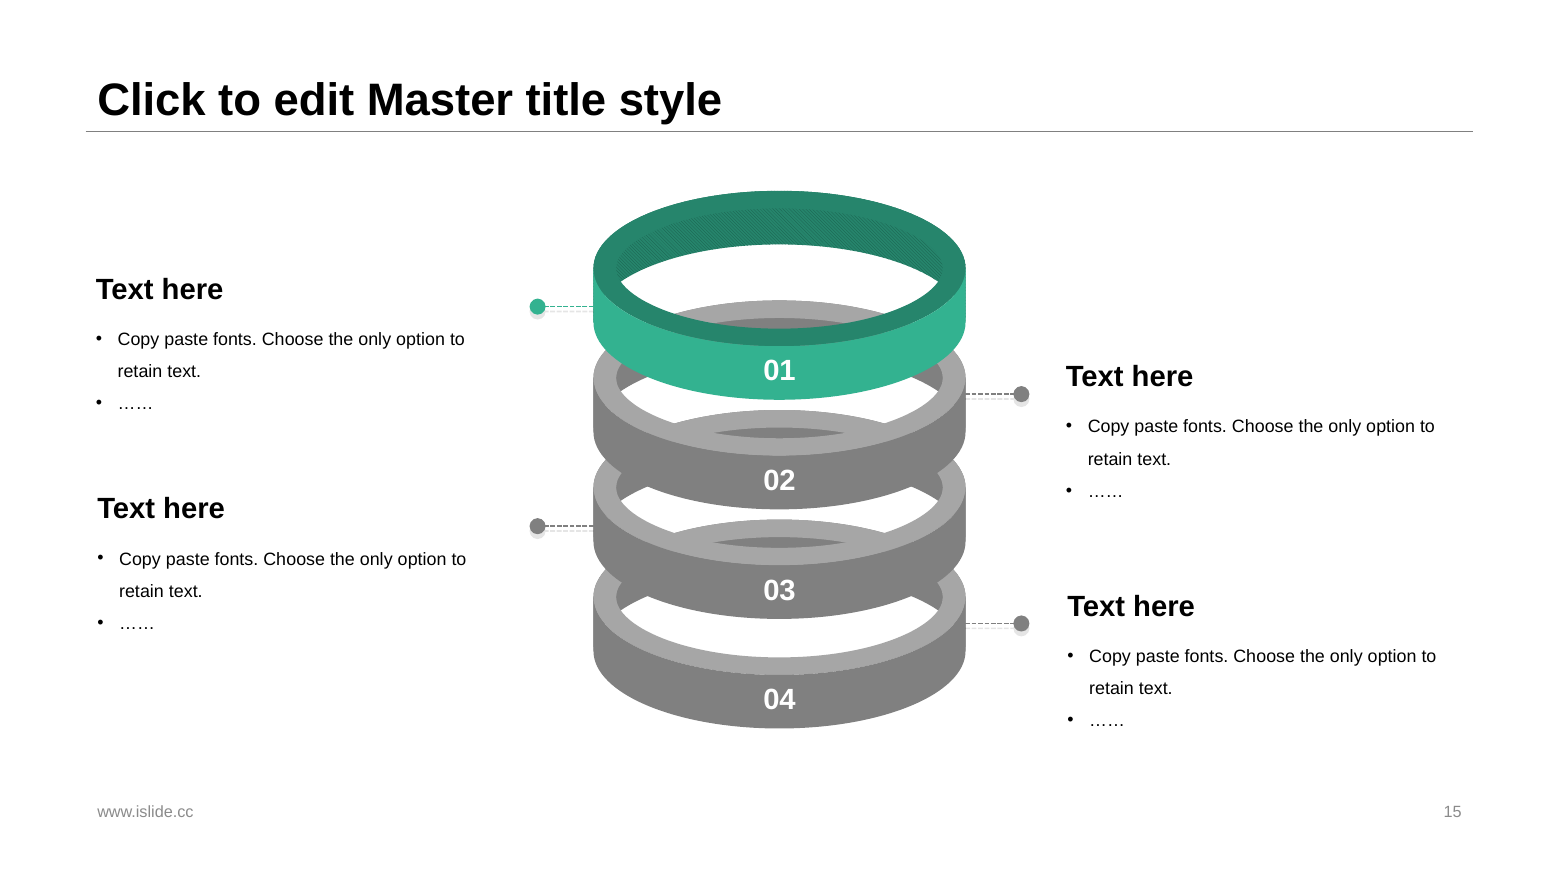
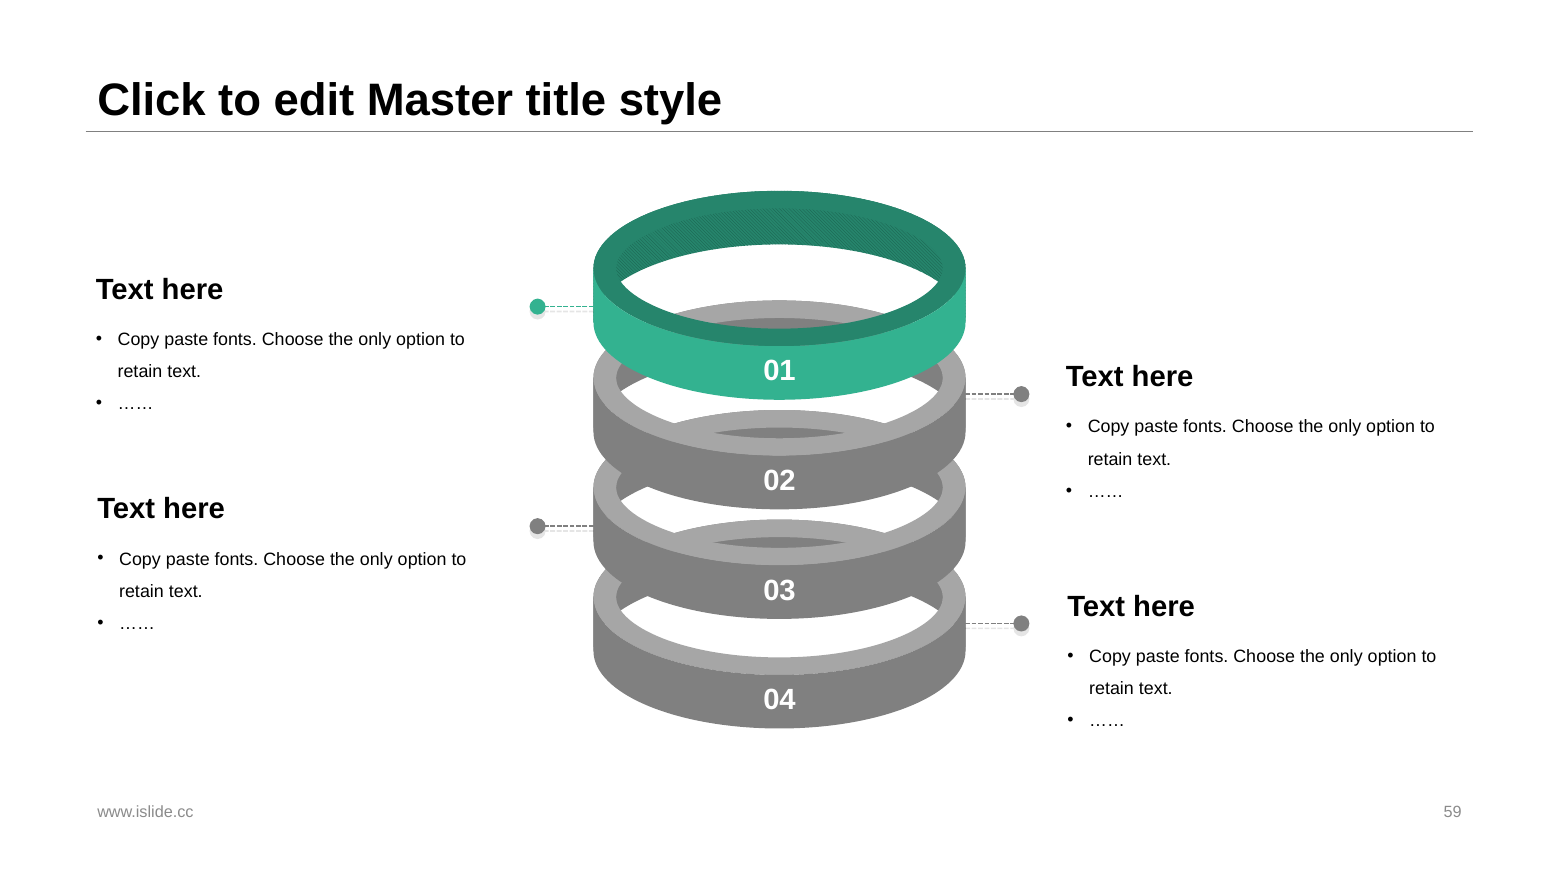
15: 15 -> 59 (1453, 812)
